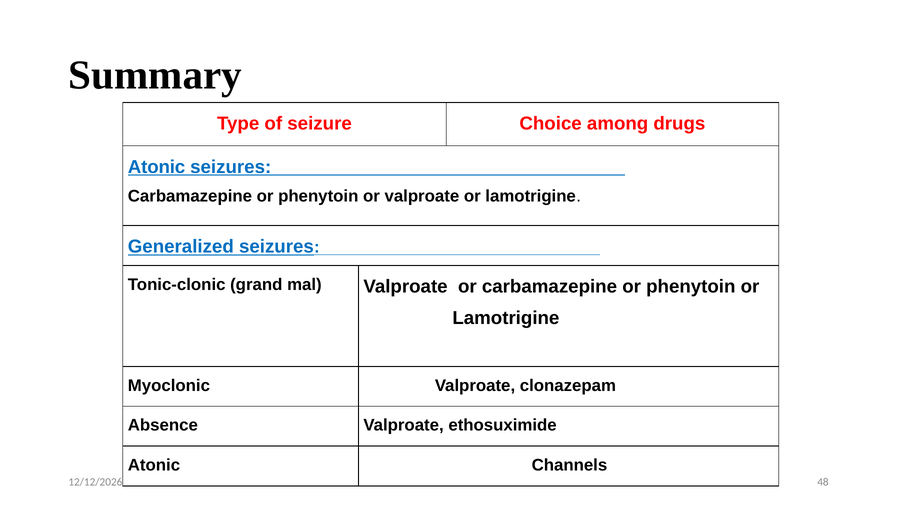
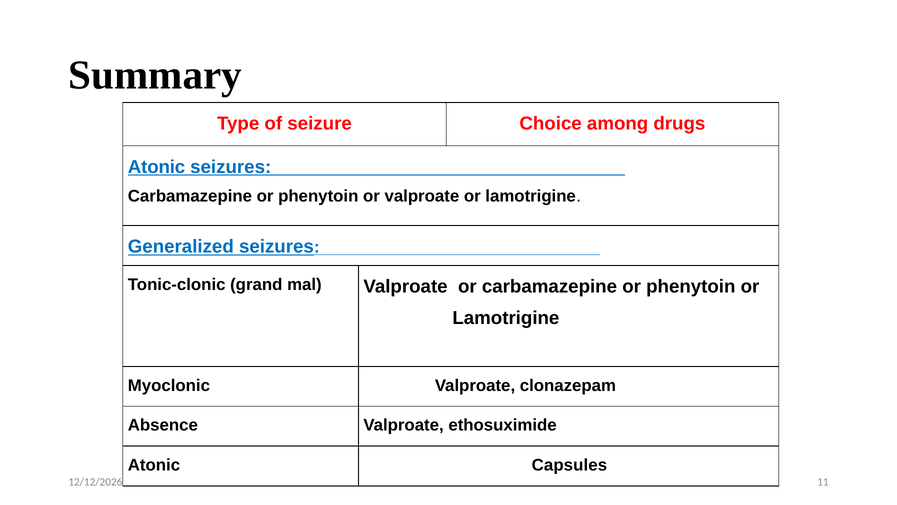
Channels: Channels -> Capsules (569, 465)
48: 48 -> 11 (823, 482)
